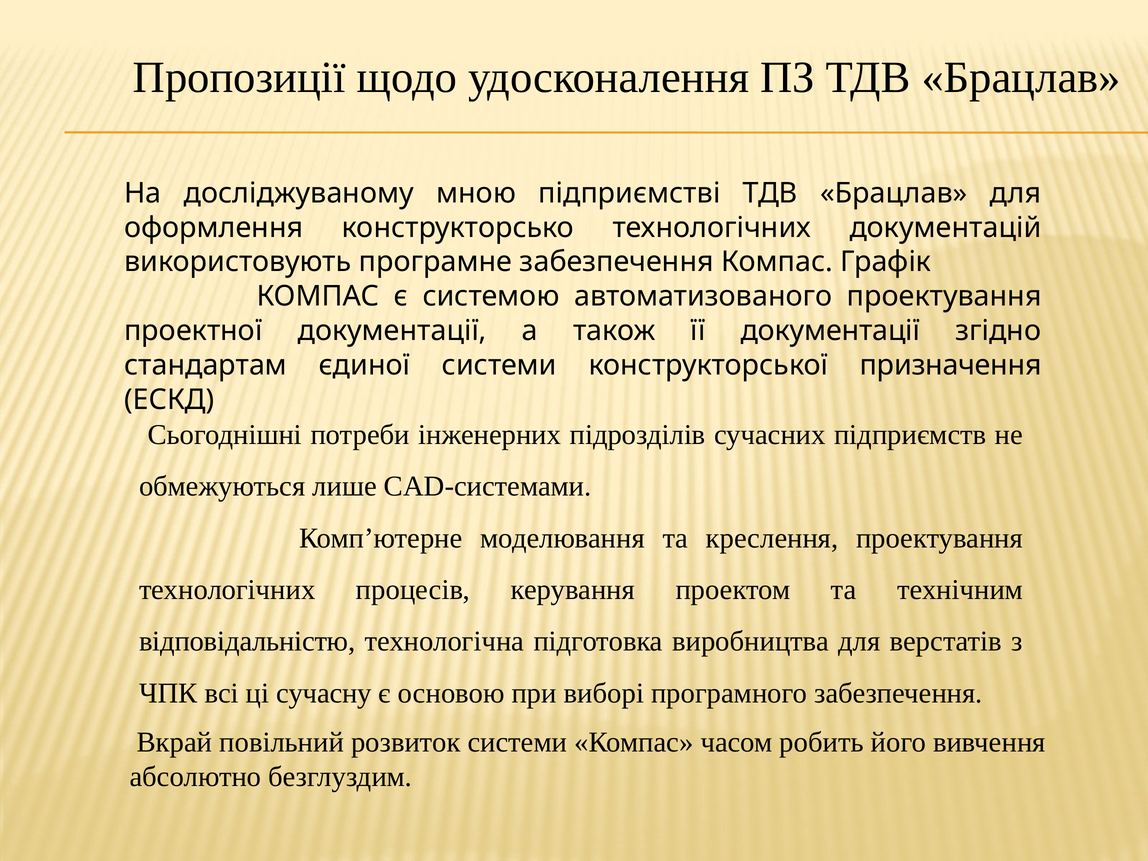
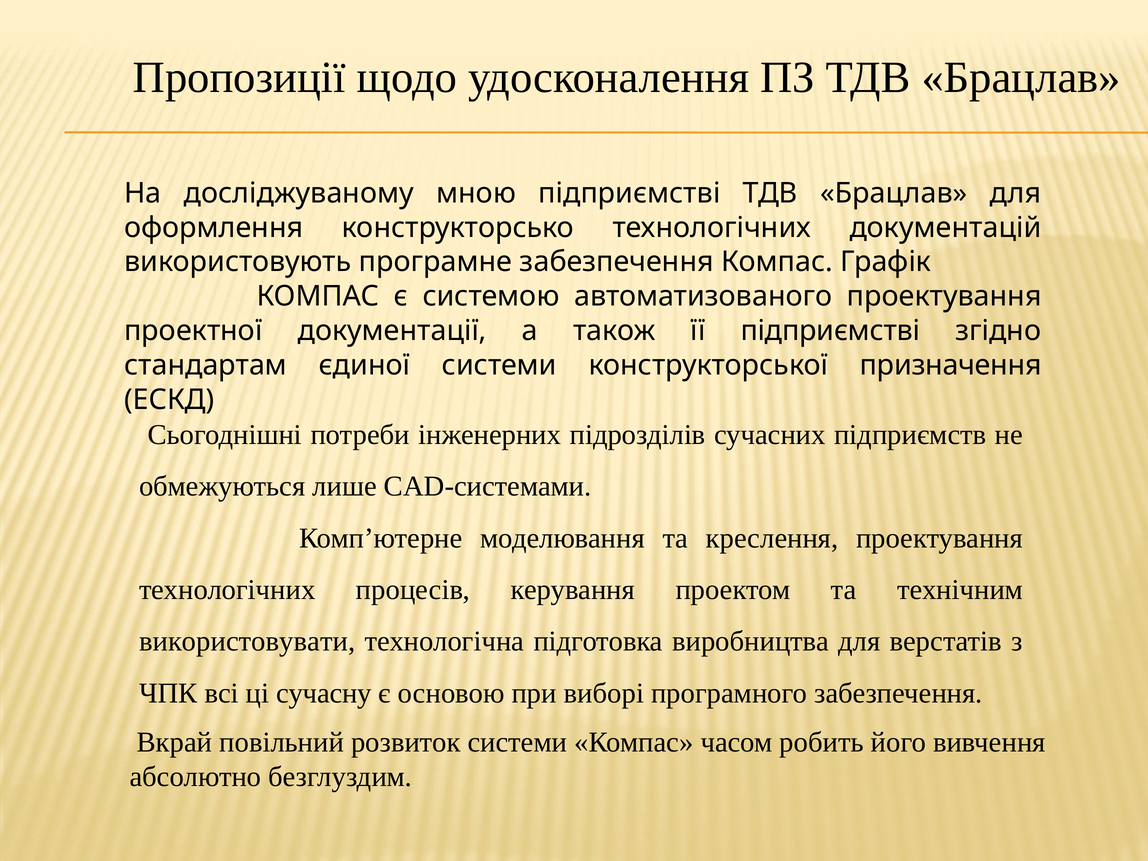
її документації: документації -> підприємстві (830, 331)
відповідальністю: відповідальністю -> використовувати (247, 641)
